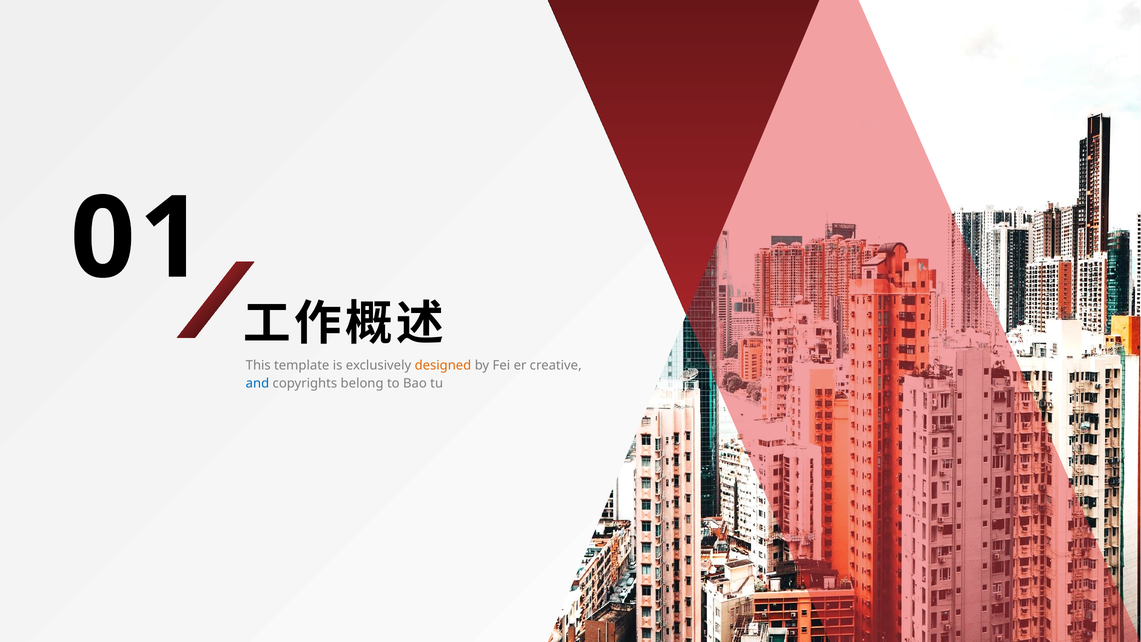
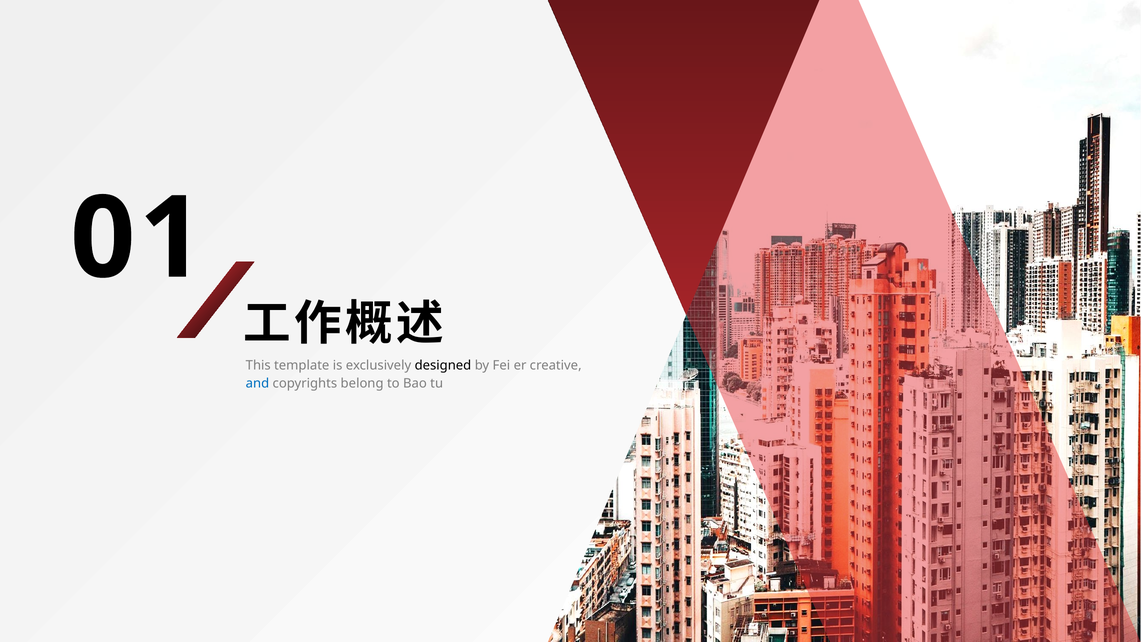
designed colour: orange -> black (443, 365)
